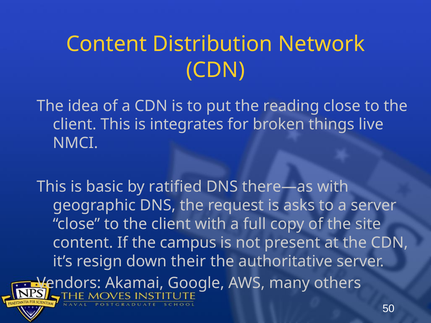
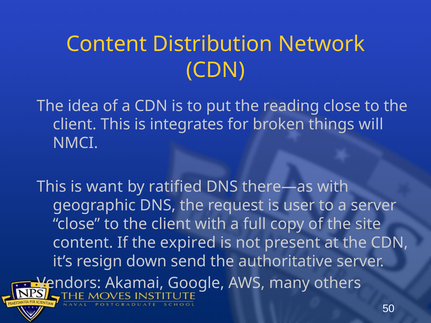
live: live -> will (371, 125)
basic: basic -> want (105, 187)
asks: asks -> user (299, 205)
campus: campus -> expired (188, 243)
their: their -> send (188, 261)
